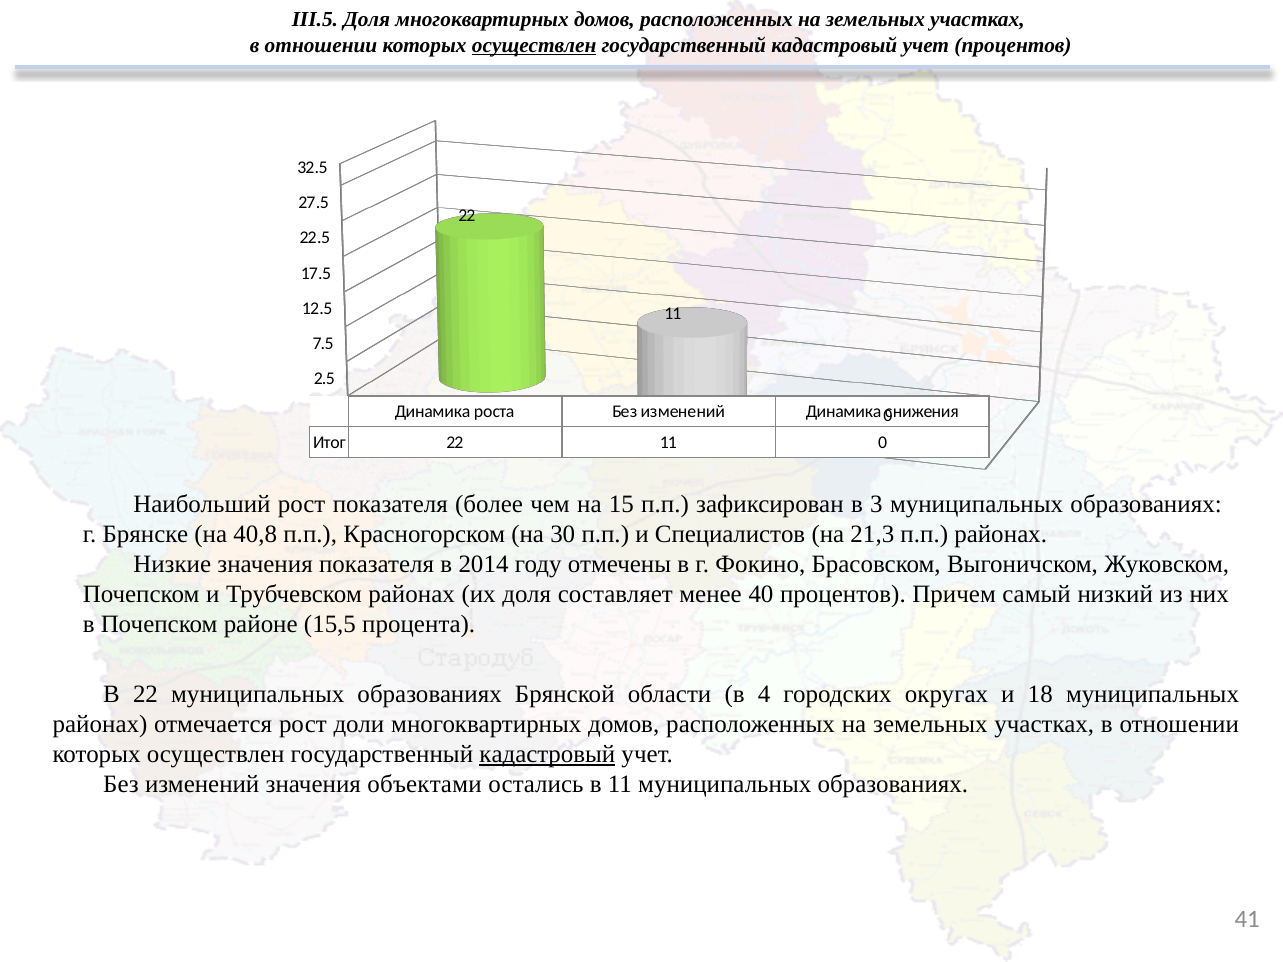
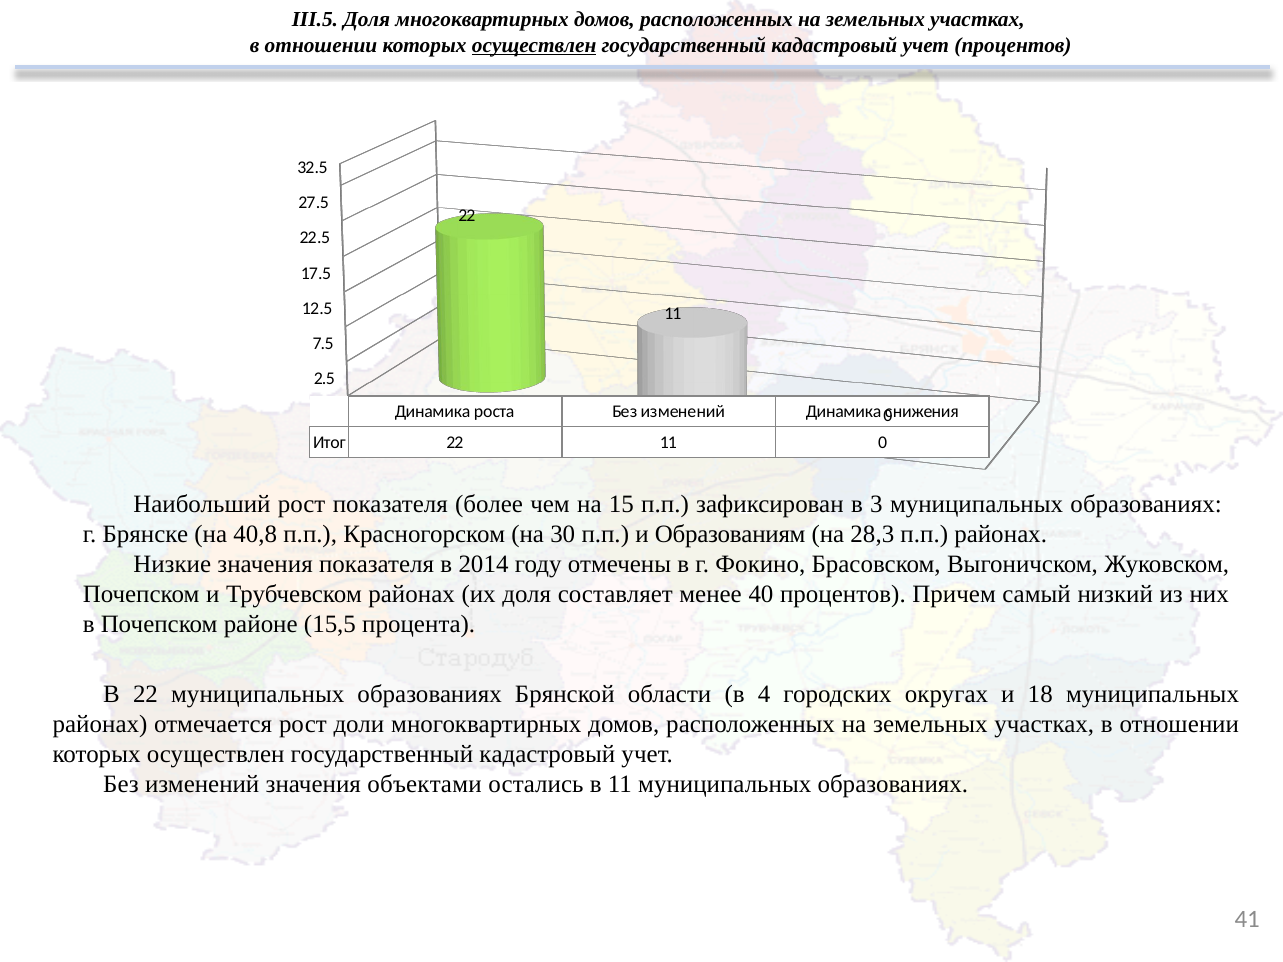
Специалистов: Специалистов -> Образованиям (730, 534)
21,3: 21,3 -> 28,3 (872, 534)
кадастровый underline: present -> none (547, 754)
